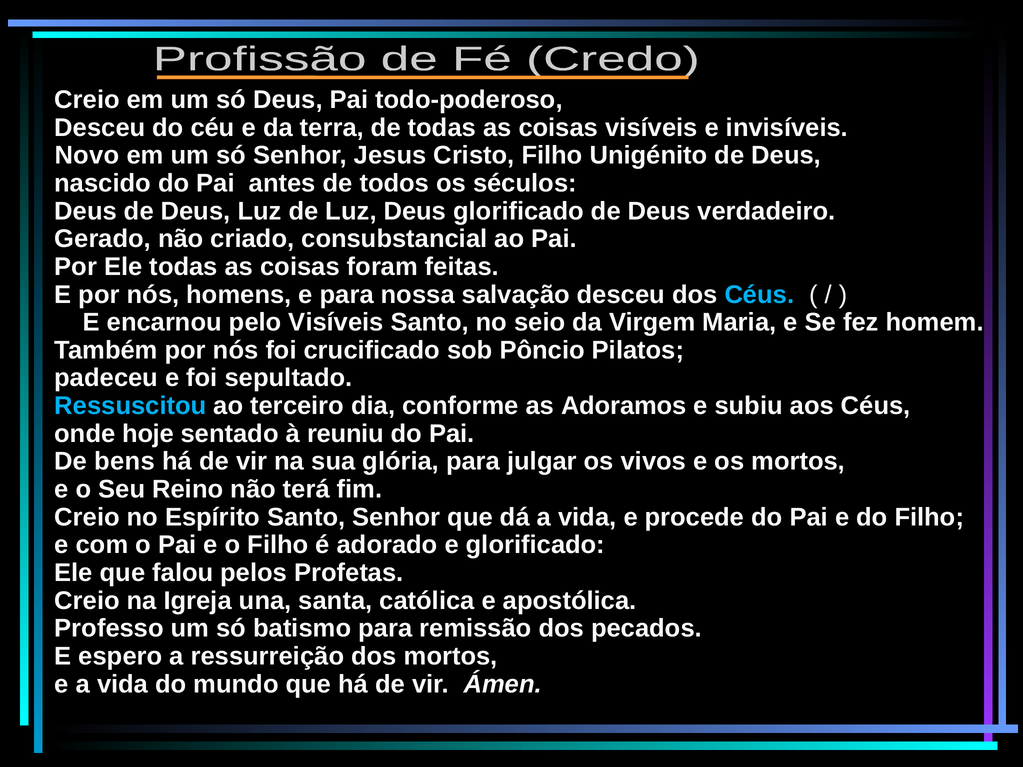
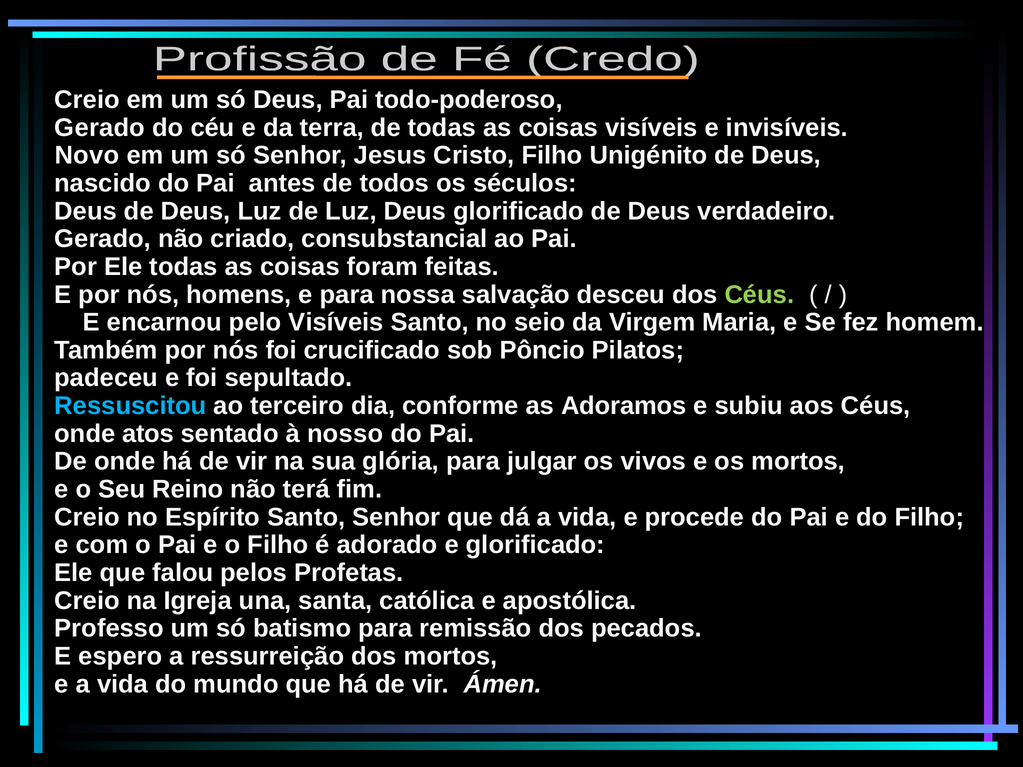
Desceu: Desceu -> Gerado (100, 128)
Céus colour: light blue -> light green (759, 295)
hoje: hoje -> atos (148, 434)
reuniu: reuniu -> nosso (345, 434)
De bens: bens -> onde (125, 462)
